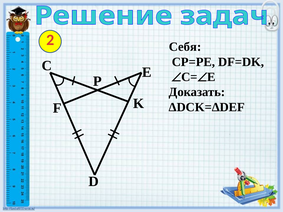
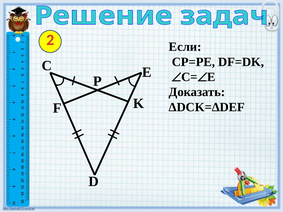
Себя: Себя -> Если (185, 47)
